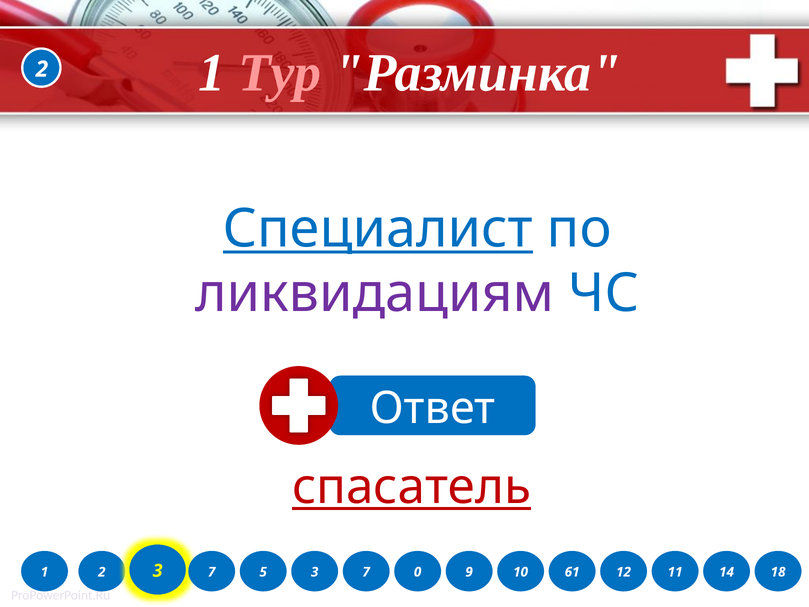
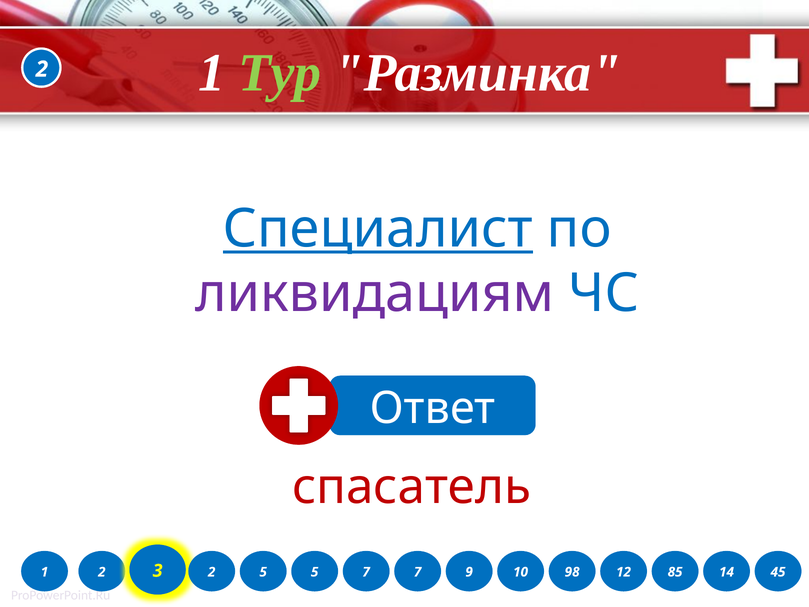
Тур colour: pink -> light green (280, 73)
спасатель underline: present -> none (411, 487)
2 3 7: 7 -> 2 (212, 572)
5 3: 3 -> 5 (315, 572)
7 0: 0 -> 7 (418, 572)
61: 61 -> 98 (572, 572)
11: 11 -> 85 (675, 572)
18: 18 -> 45 (778, 572)
